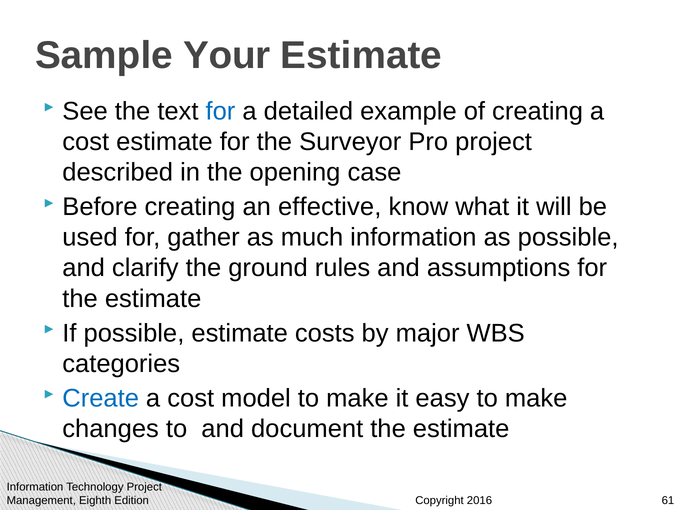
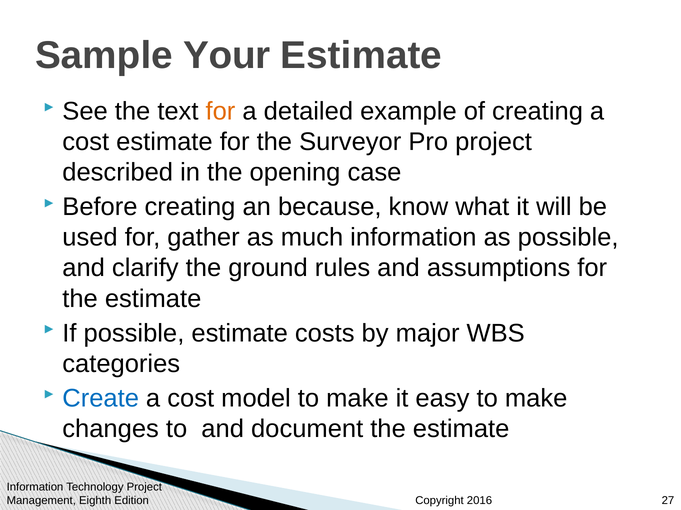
for colour: blue -> orange (220, 111)
effective: effective -> because (330, 207)
61: 61 -> 27 (668, 501)
